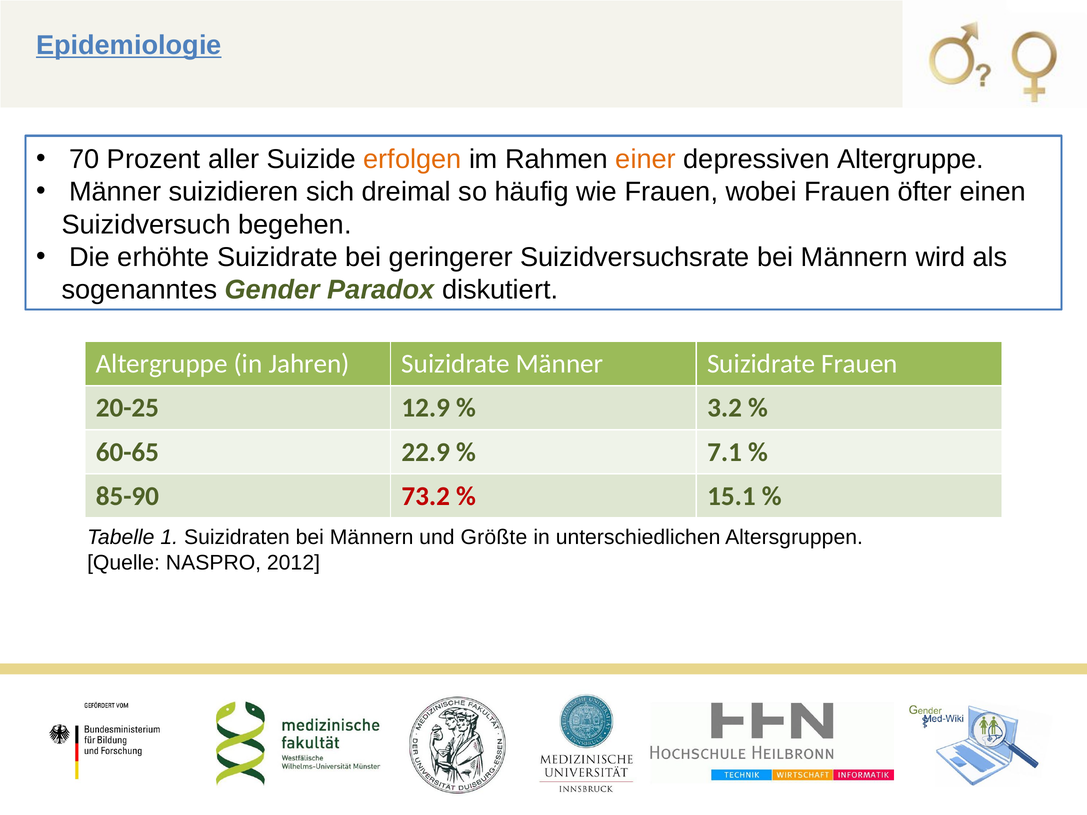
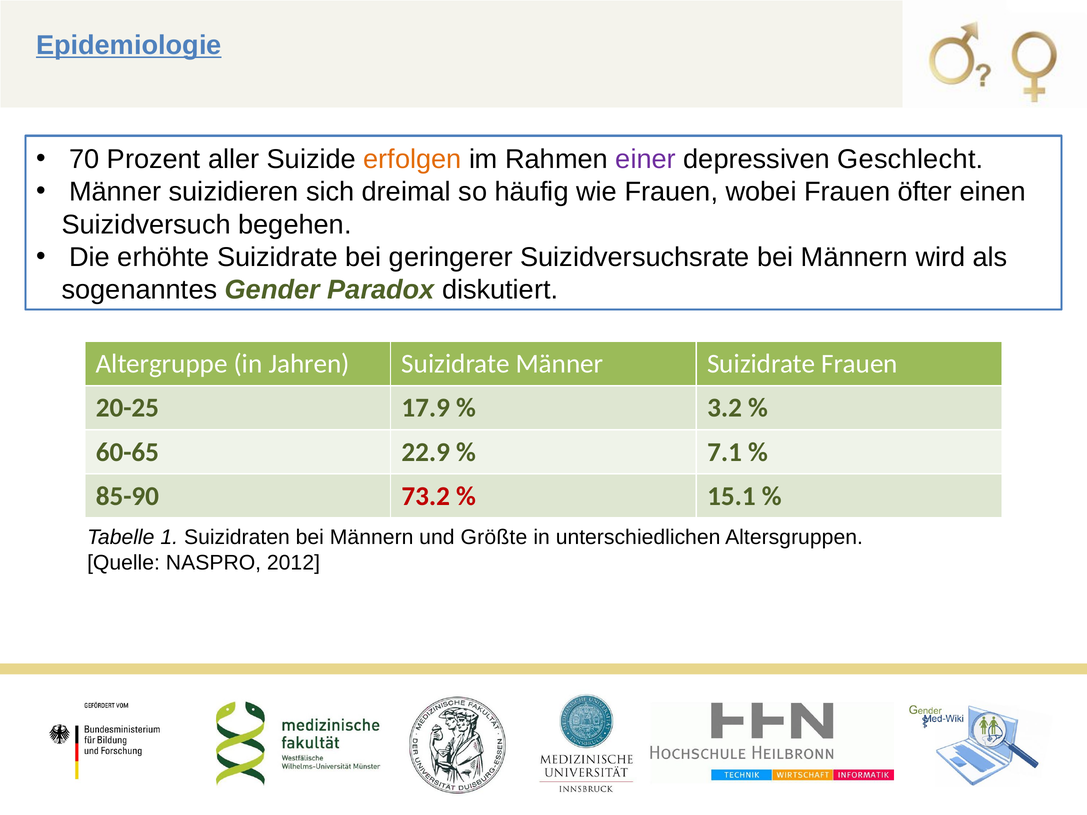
einer colour: orange -> purple (646, 159)
depressiven Altergruppe: Altergruppe -> Geschlecht (910, 159)
12.9: 12.9 -> 17.9 (426, 408)
